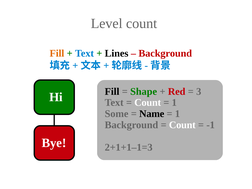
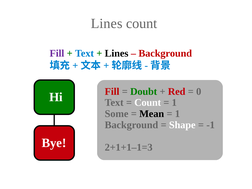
Level: Level -> Lines (107, 23)
Fill colour: orange -> purple (57, 53)
Fill colour: black -> red (112, 91)
Shape: Shape -> Doubt (144, 91)
3: 3 -> 0 (199, 91)
Name: Name -> Mean (152, 114)
Count: Count -> Shape (182, 125)
